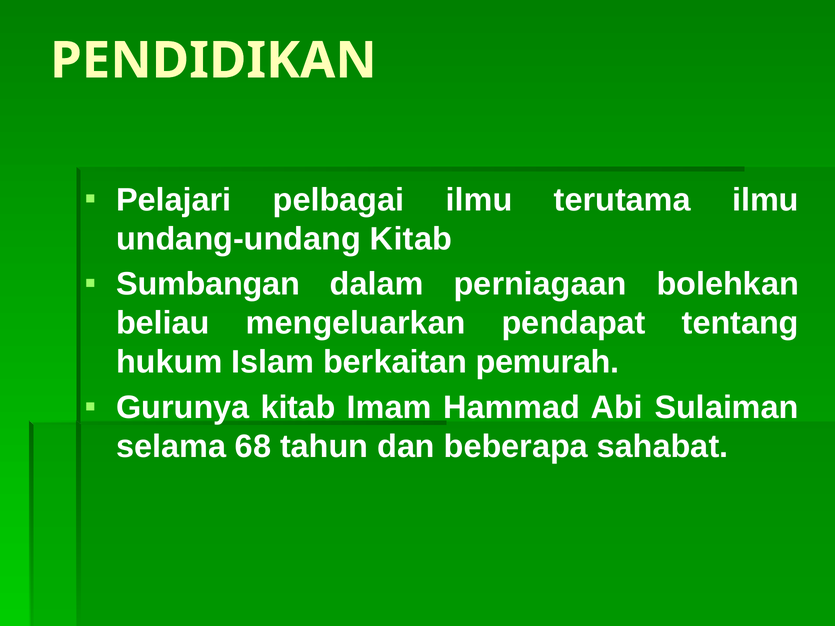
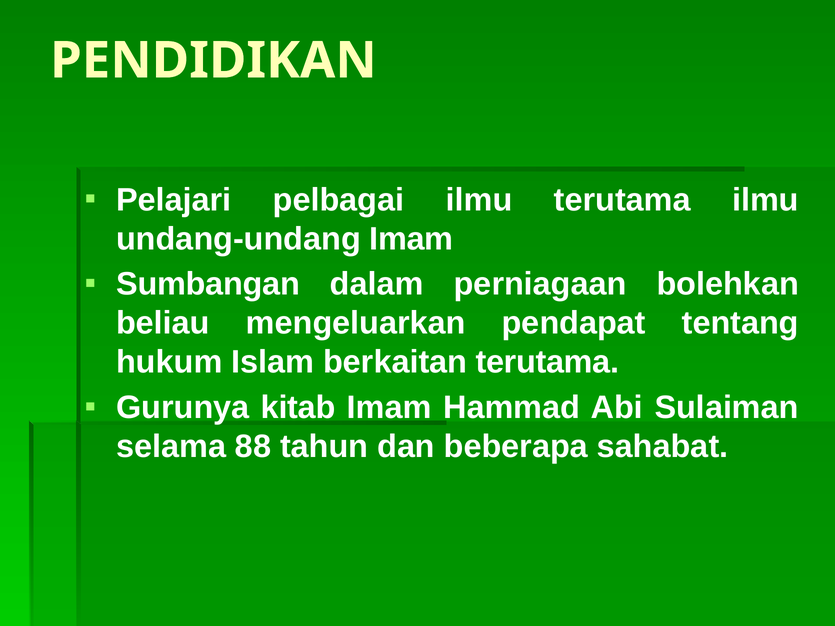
undang-undang Kitab: Kitab -> Imam (411, 239)
berkaitan pemurah: pemurah -> terutama (547, 362)
68: 68 -> 88 (253, 447)
